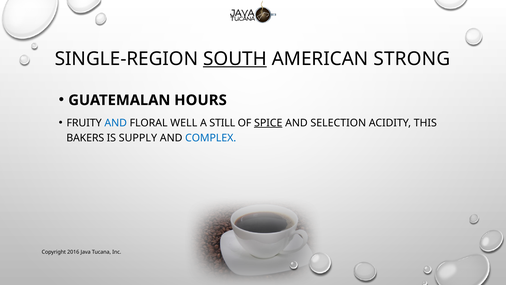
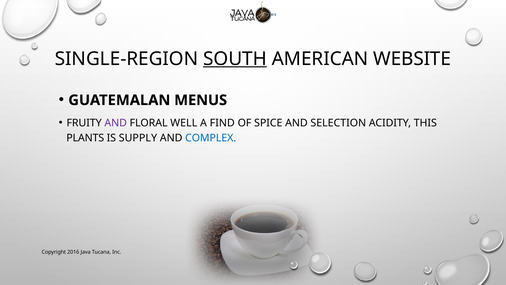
STRONG: STRONG -> WEBSITE (412, 59)
HOURS: HOURS -> MENUS (201, 100)
AND colour: blue -> purple (116, 123)
STILL: STILL -> FIND (222, 123)
SPICE underline: present -> none (268, 123)
BAKERS: BAKERS -> PLANTS (85, 138)
